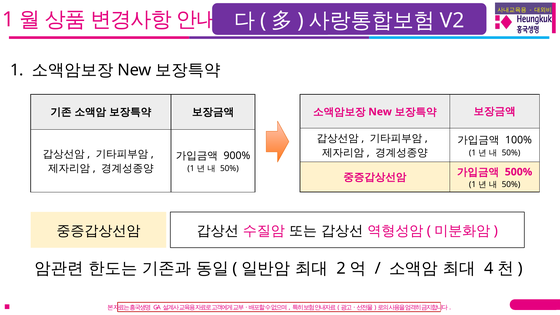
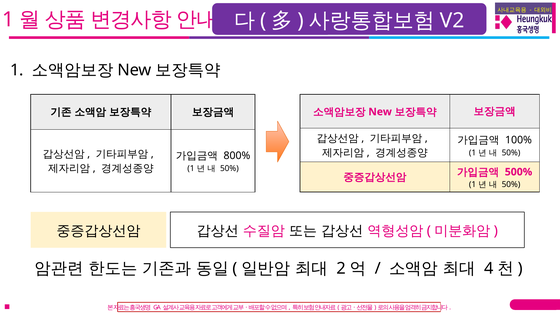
900%: 900% -> 800% (237, 156)
